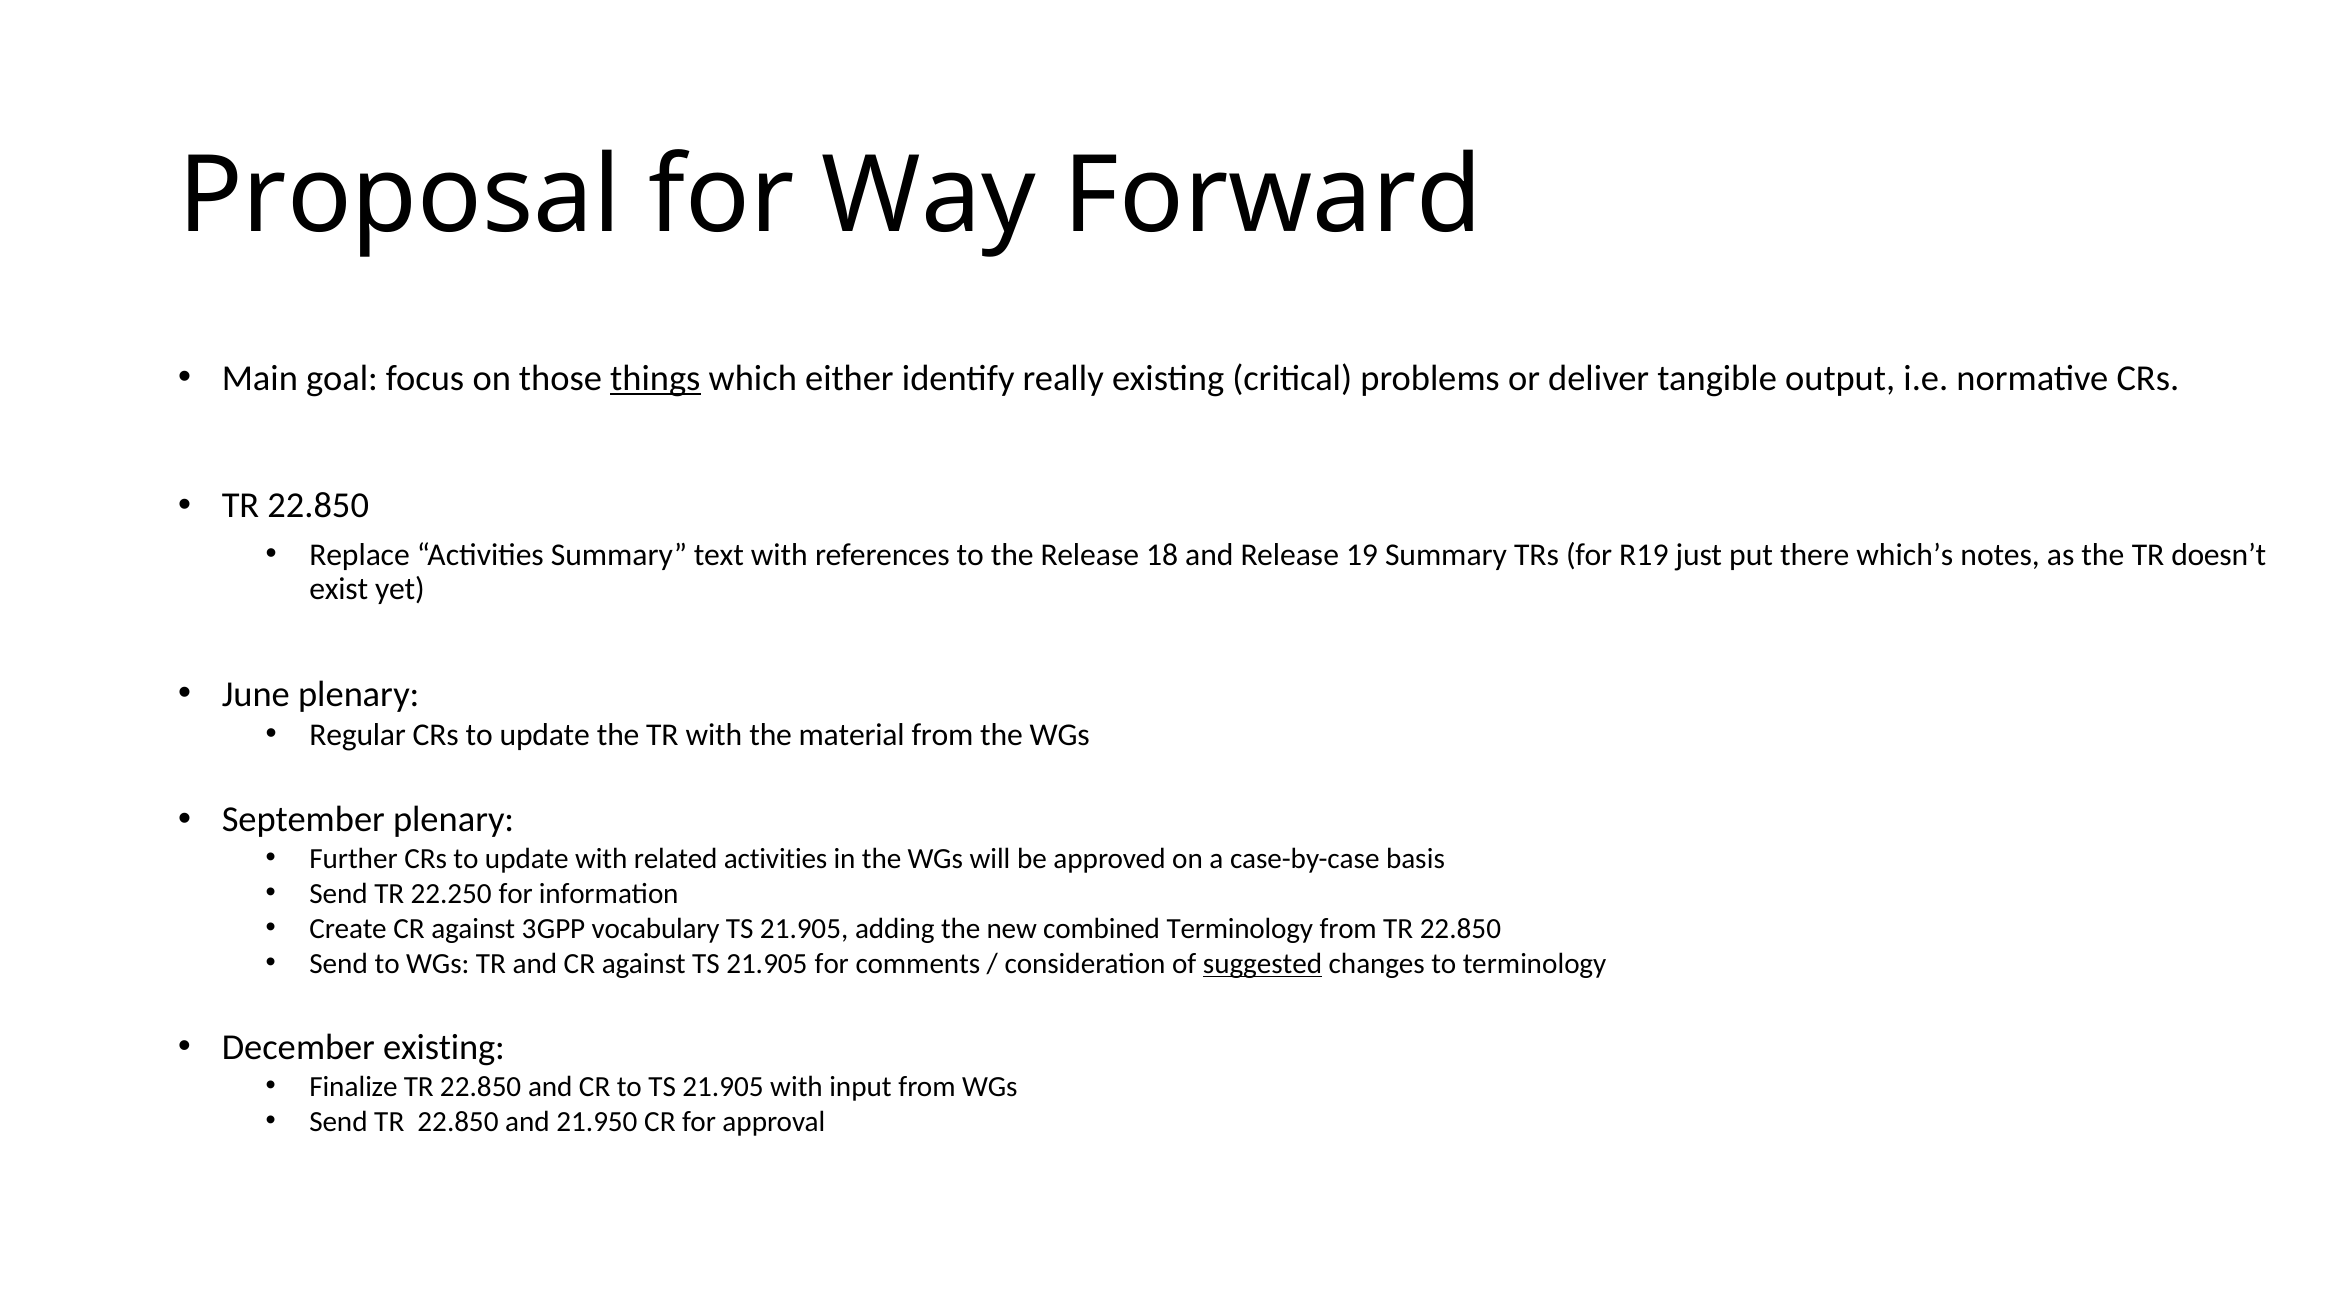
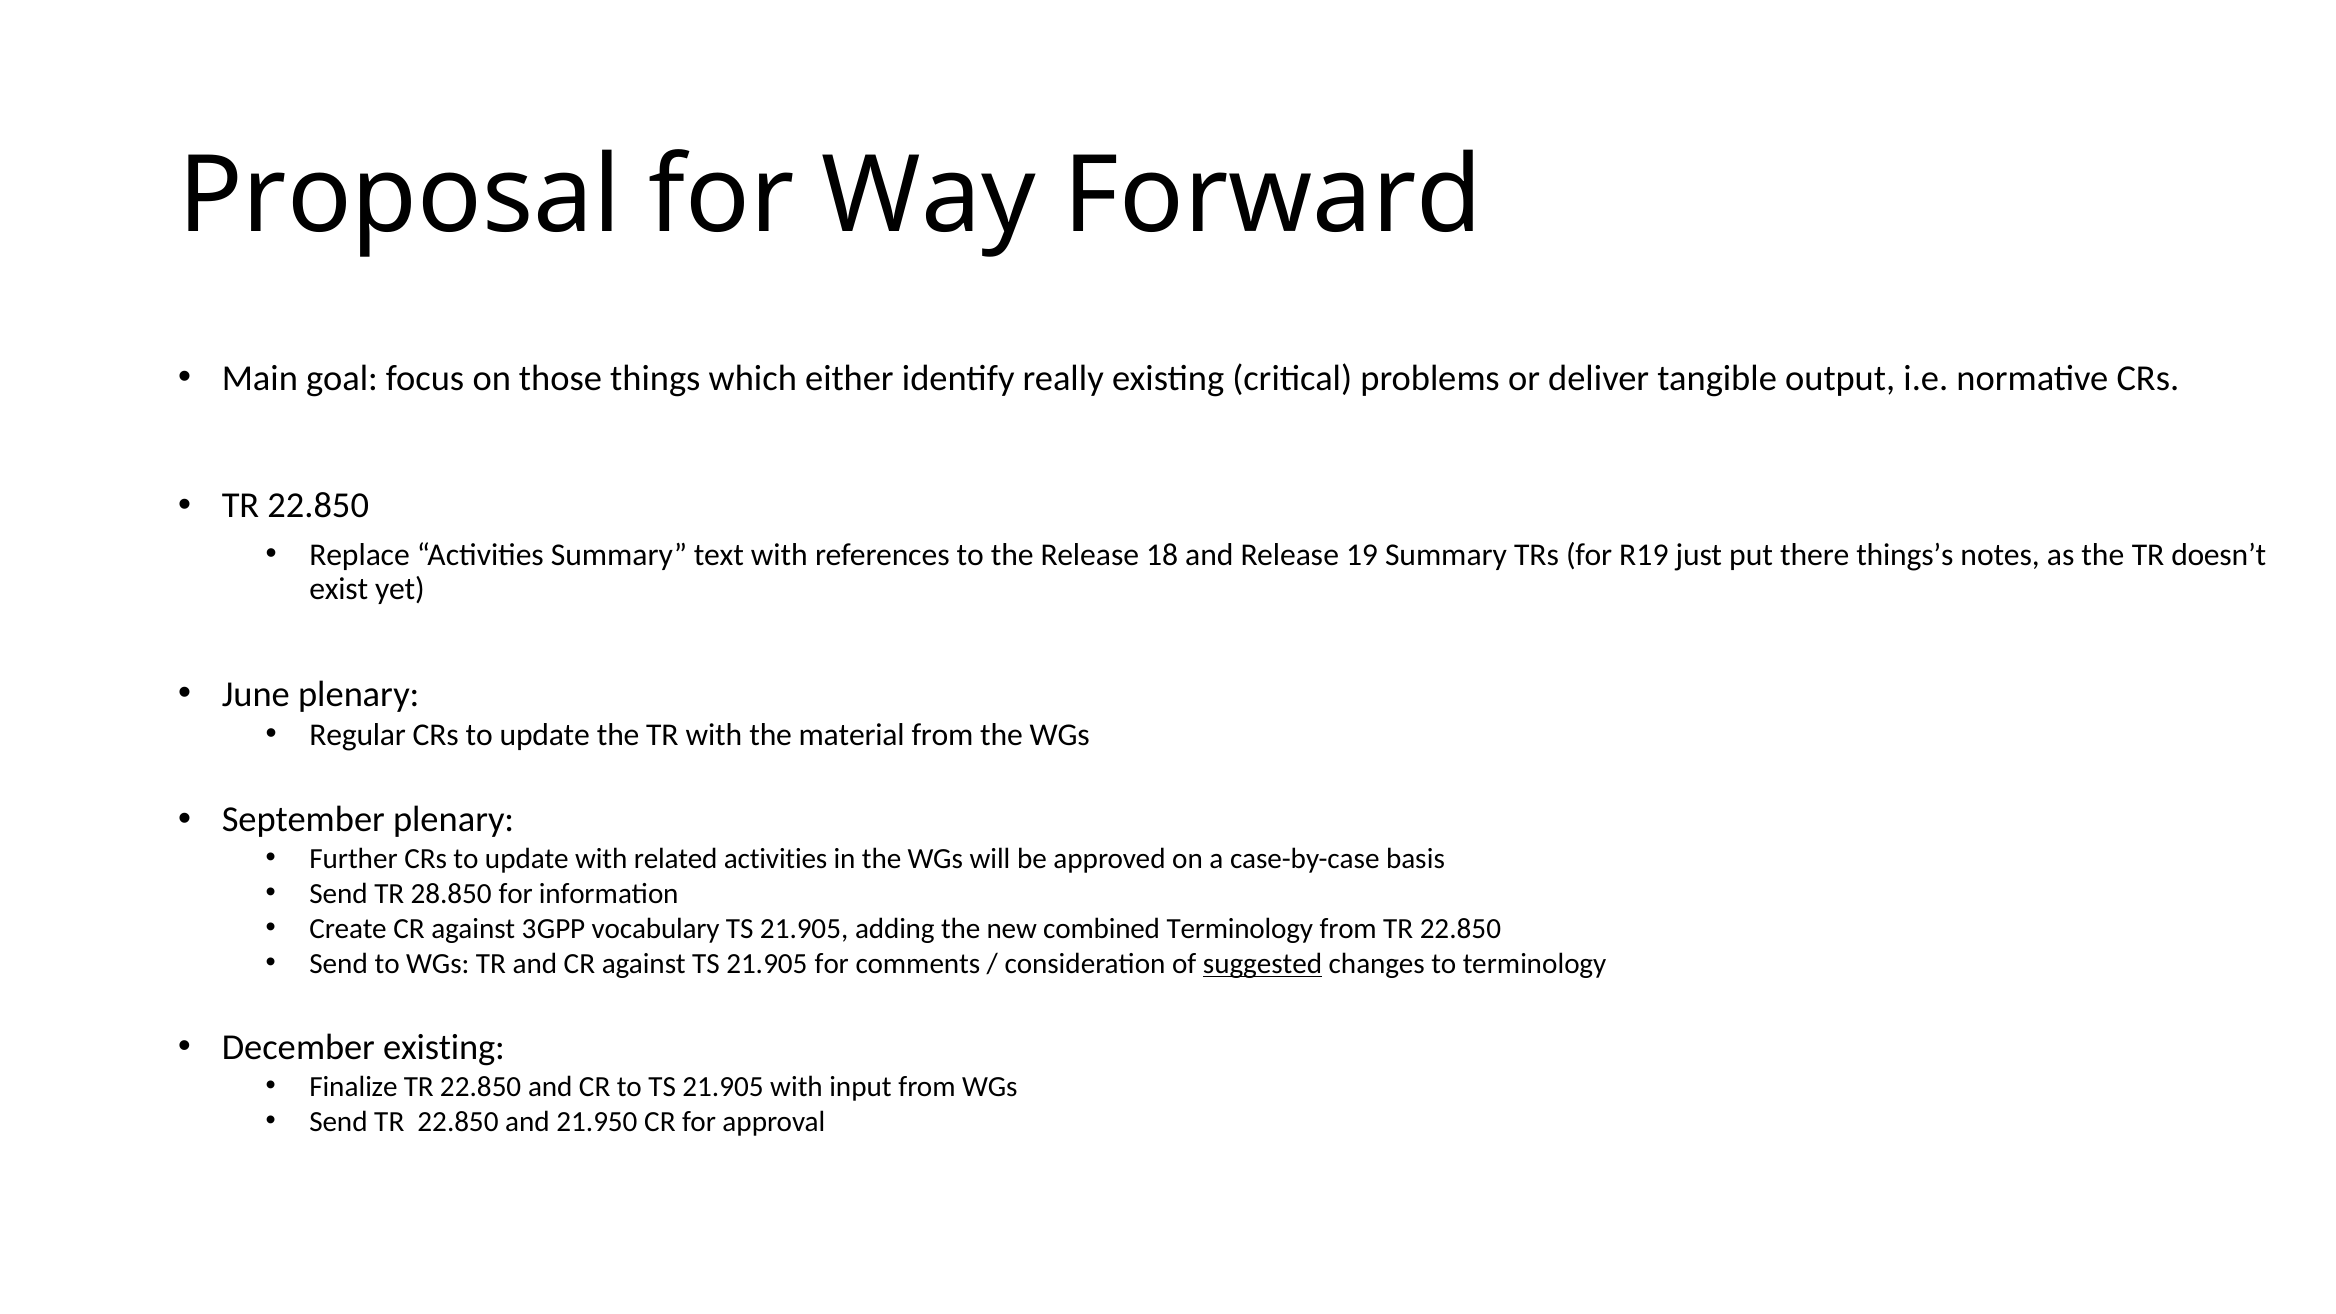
things underline: present -> none (655, 378)
which’s: which’s -> things’s (1905, 555)
22.250: 22.250 -> 28.850 (451, 894)
